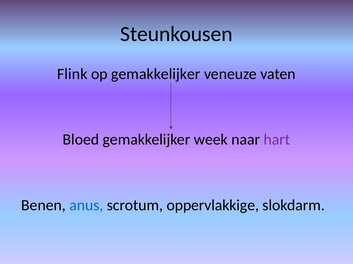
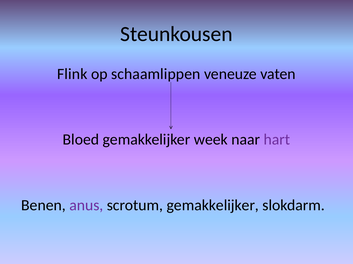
op gemakkelijker: gemakkelijker -> schaamlippen (156, 74)
anus colour: blue -> purple (86, 206)
scrotum oppervlakkige: oppervlakkige -> gemakkelijker (213, 206)
